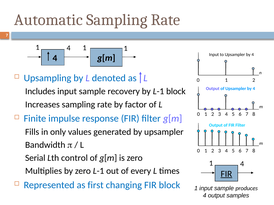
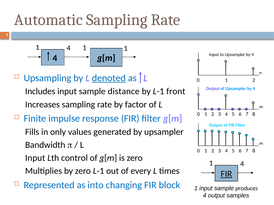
denoted underline: none -> present (109, 78)
recovery: recovery -> distance (124, 92)
L-1 block: block -> front (176, 92)
Serial: Serial -> Input (35, 158)
first: first -> into (96, 186)
